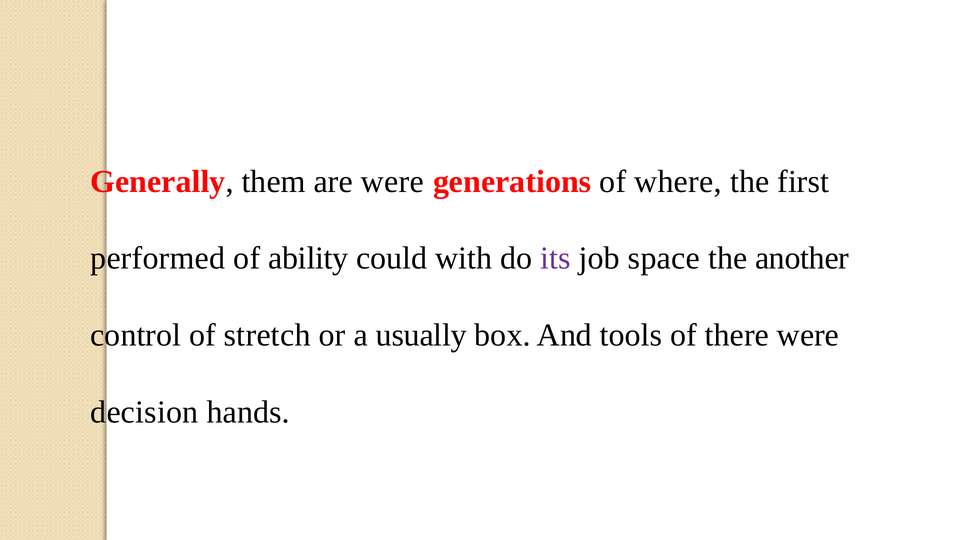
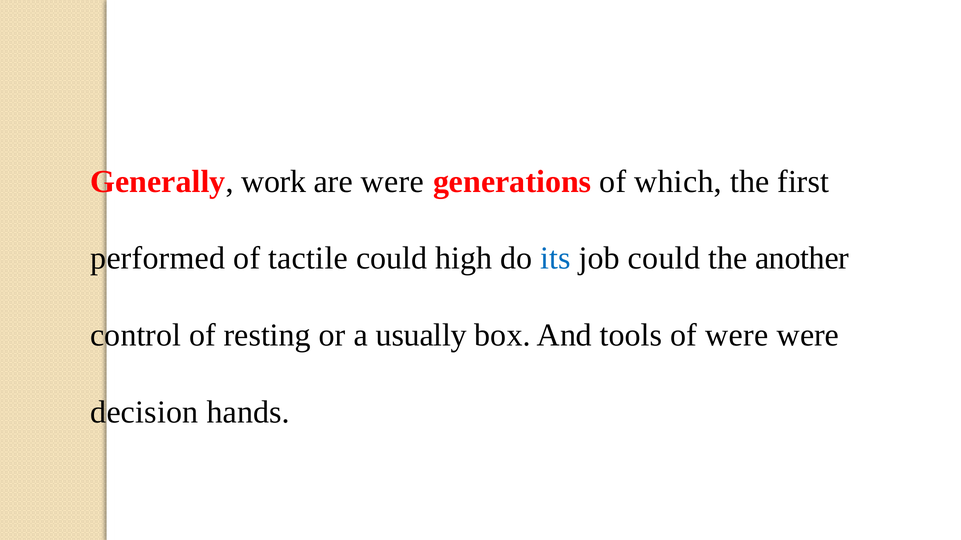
them: them -> work (274, 182)
where: where -> which (678, 182)
ability: ability -> tactile (308, 259)
with: with -> high (464, 259)
its colour: purple -> blue (556, 259)
job space: space -> could (664, 259)
stretch: stretch -> resting (267, 336)
of there: there -> were (737, 336)
